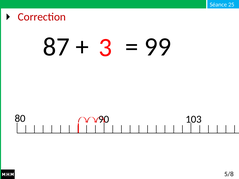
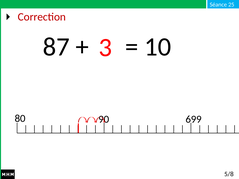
99: 99 -> 10 (158, 47)
103: 103 -> 699 (194, 119)
